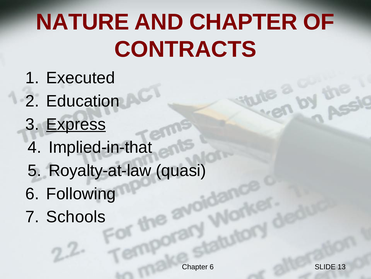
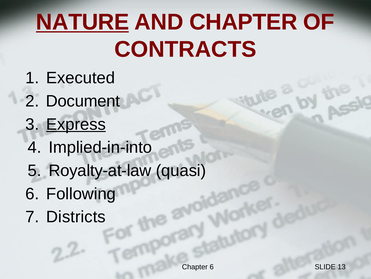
NATURE underline: none -> present (83, 22)
Education: Education -> Document (83, 101)
Implied-in-that: Implied-in-that -> Implied-in-into (100, 147)
Schools: Schools -> Districts (76, 216)
